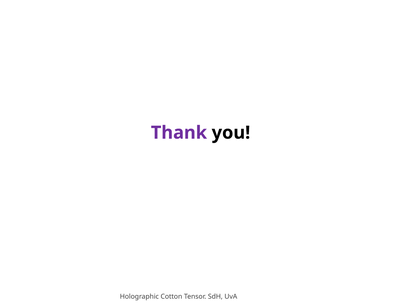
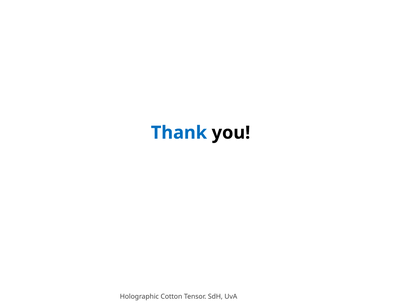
Thank colour: purple -> blue (179, 133)
